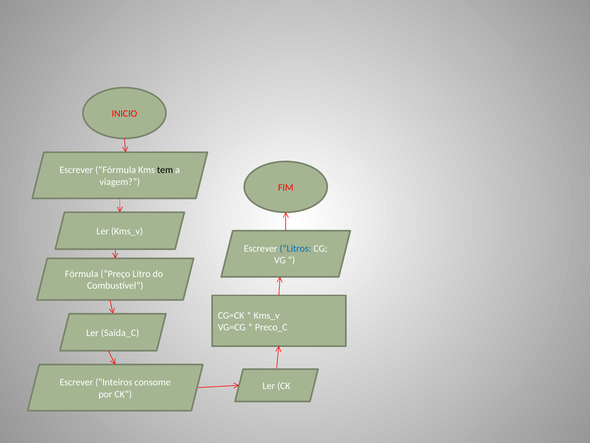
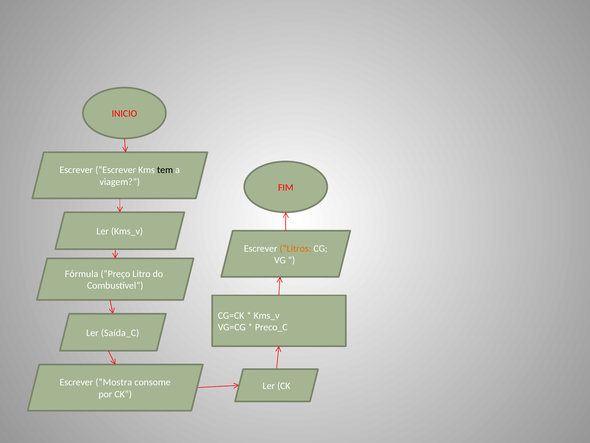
Escrever Fórmula: Fórmula -> Escrever (116, 170)
Litros colour: blue -> orange (295, 248)
Inteiros: Inteiros -> Mostra (114, 382)
